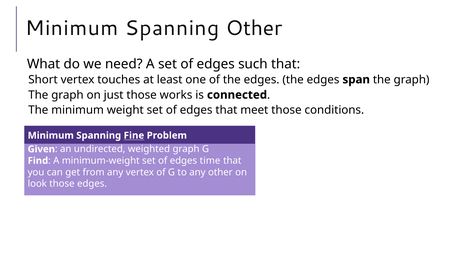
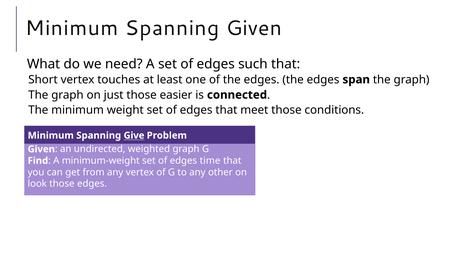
Spanning Other: Other -> Given (254, 28)
works: works -> easier (176, 95)
Fine: Fine -> Give (134, 136)
